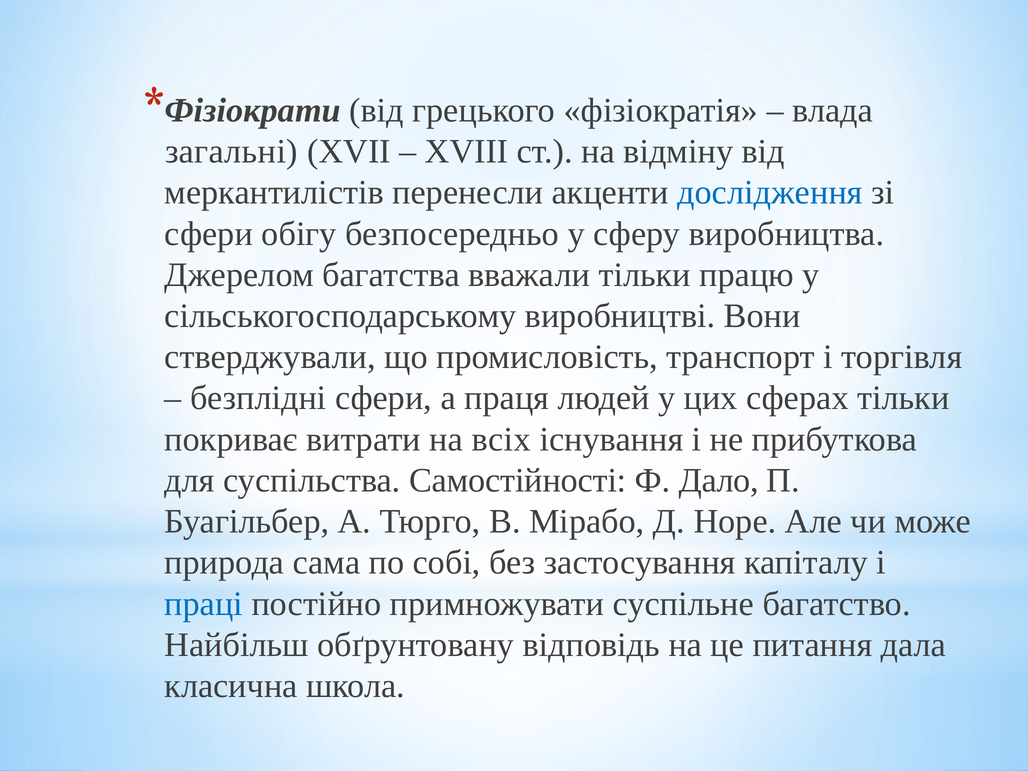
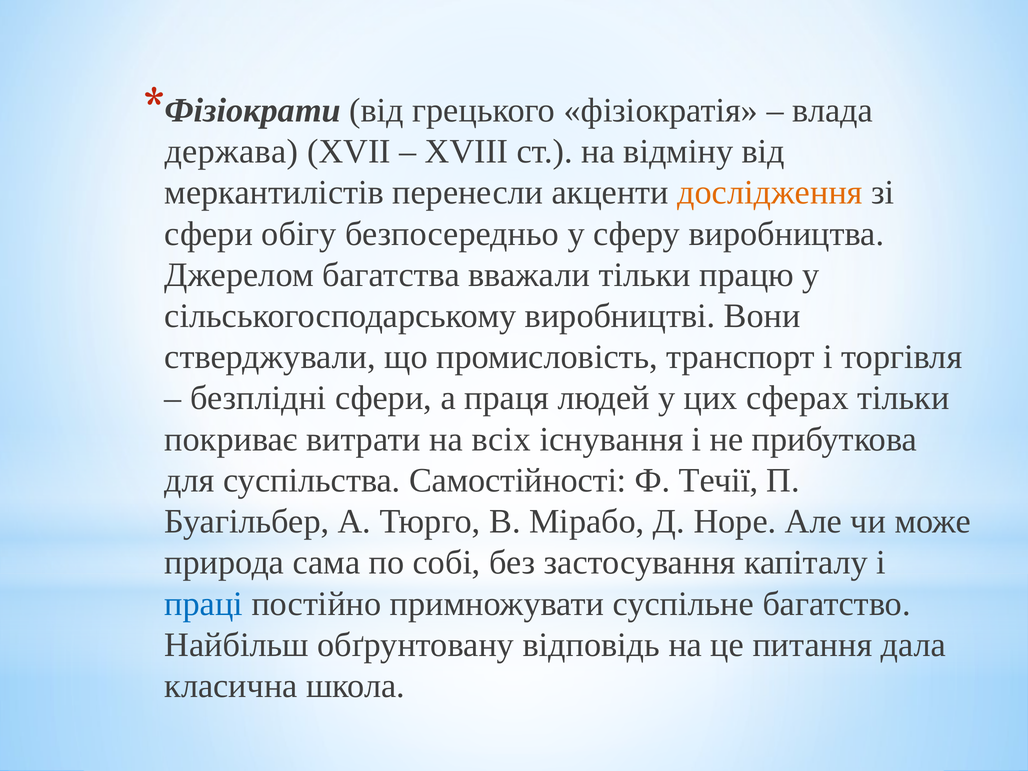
загальні: загальні -> держава (231, 151)
дослідження colour: blue -> orange (770, 193)
Дало: Дало -> Течії (719, 480)
